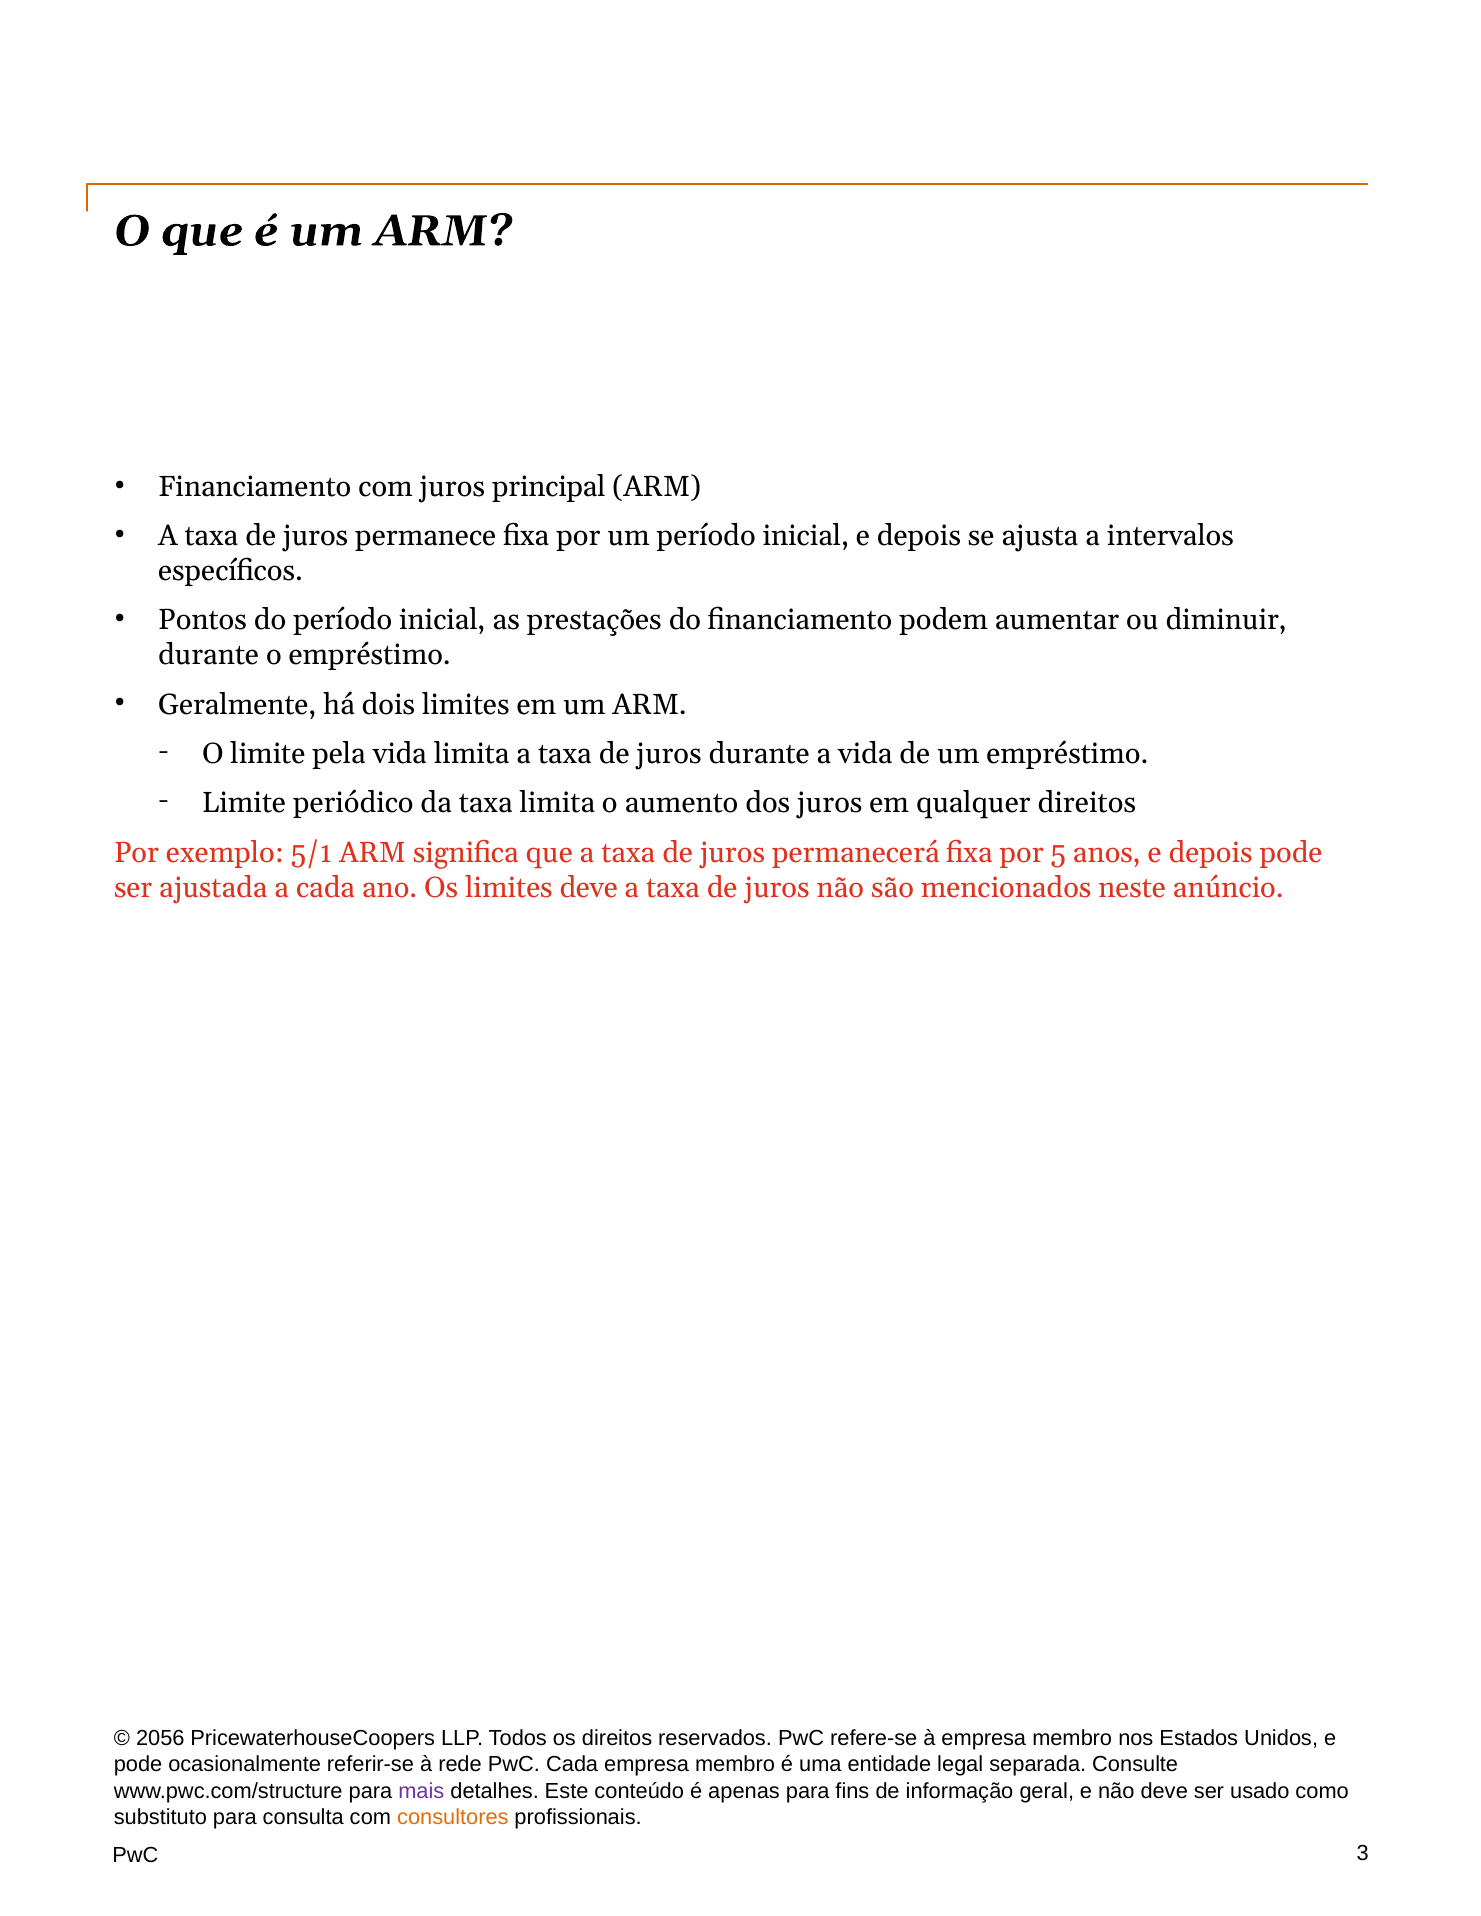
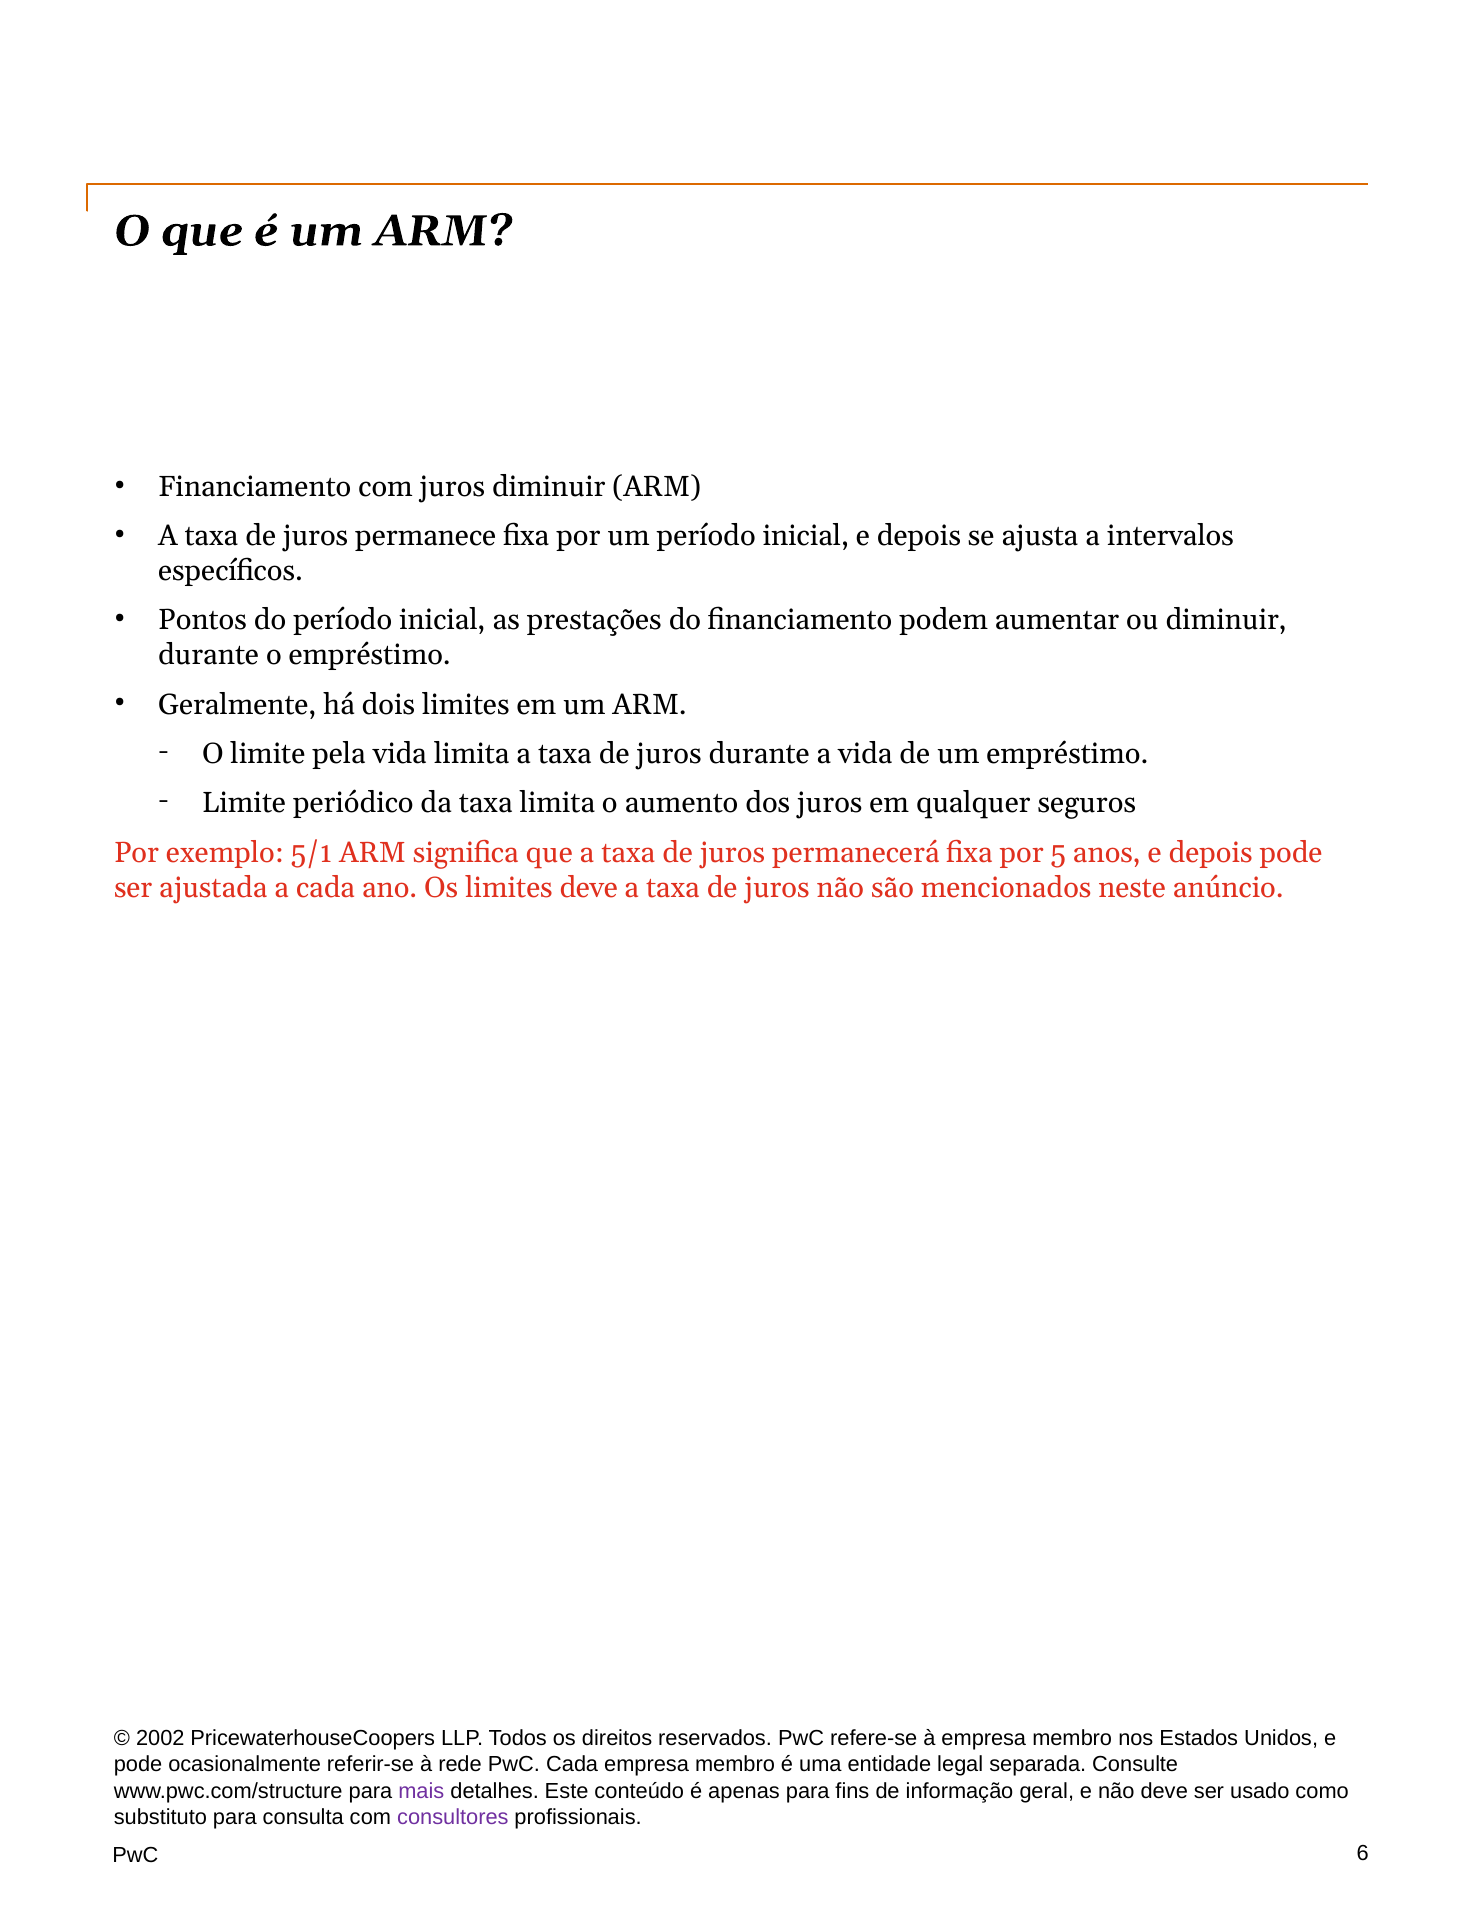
juros principal: principal -> diminuir (549, 487)
qualquer direitos: direitos -> seguros (1087, 804)
2056: 2056 -> 2002 (160, 1739)
consultores colour: orange -> purple (453, 1818)
3: 3 -> 6 (1363, 1854)
